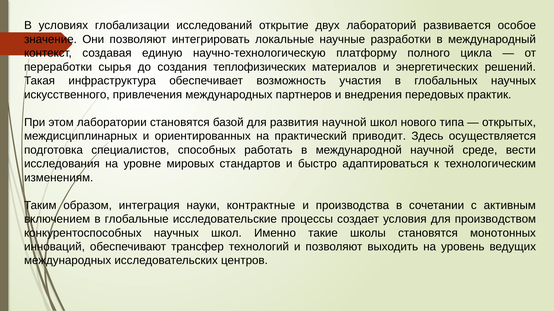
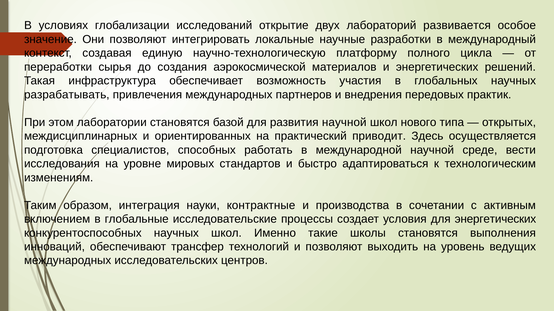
теплофизических: теплофизических -> аэрокосмической (260, 67)
искусственного: искусственного -> разрабатывать (67, 95)
для производством: производством -> энергетических (495, 219)
монотонных: монотонных -> выполнения (503, 233)
